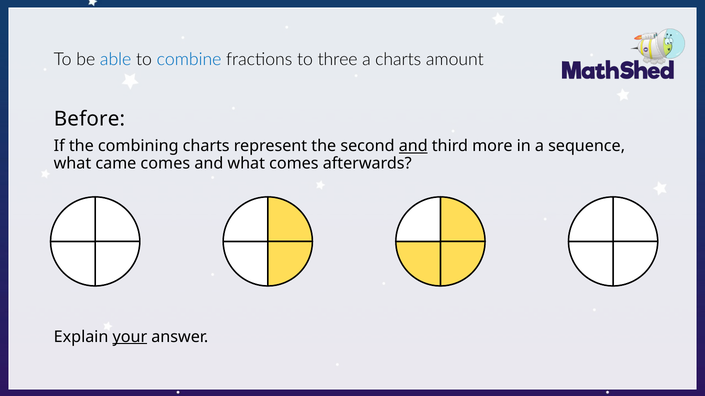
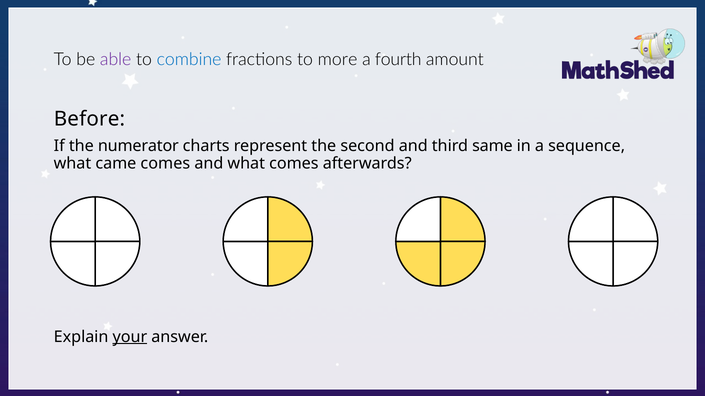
able colour: blue -> purple (116, 59)
three: three -> more (338, 59)
a charts: charts -> fourth (398, 59)
combining: combining -> numerator (138, 146)
and underline: present -> none (413, 146)
more: more -> same (492, 146)
